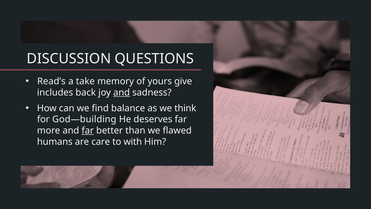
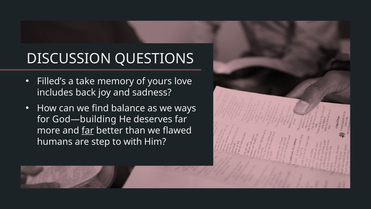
Read’s: Read’s -> Filled’s (51, 81)
give: give -> love (183, 81)
and underline: present -> none (122, 92)
think: think -> ways (185, 108)
care: care -> step (101, 141)
